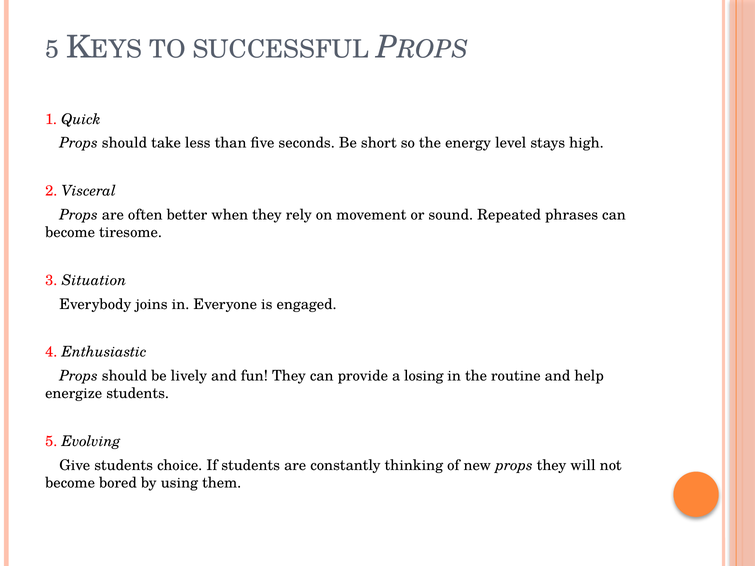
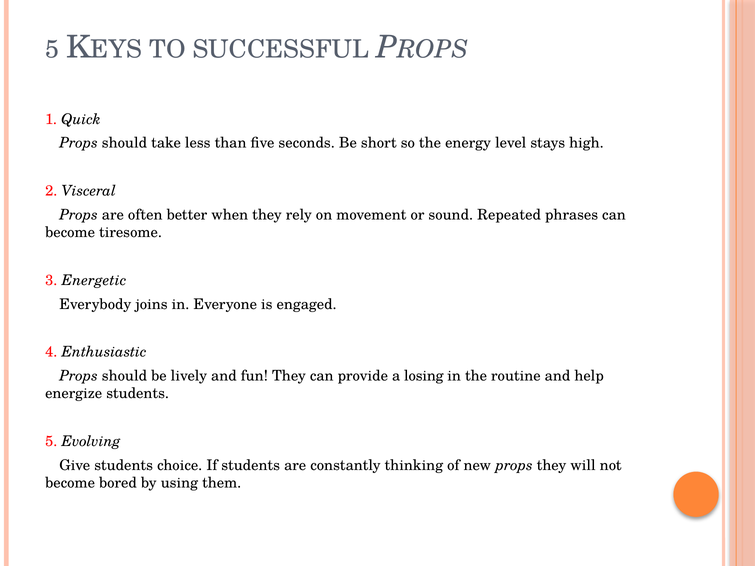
Situation: Situation -> Energetic (94, 280)
